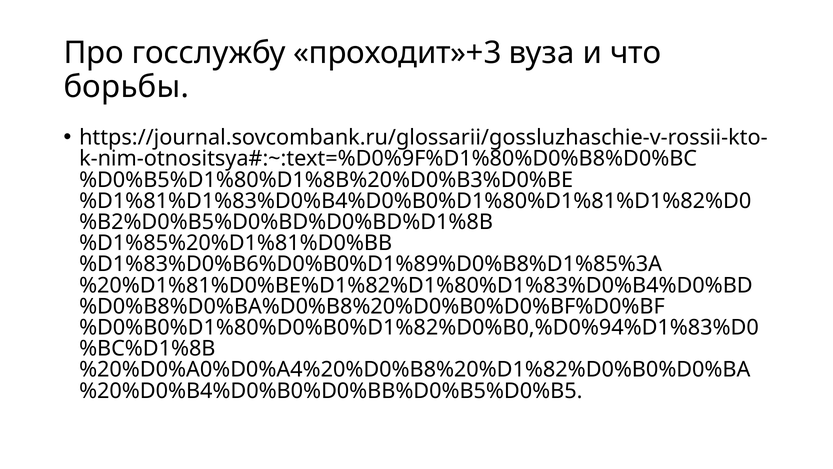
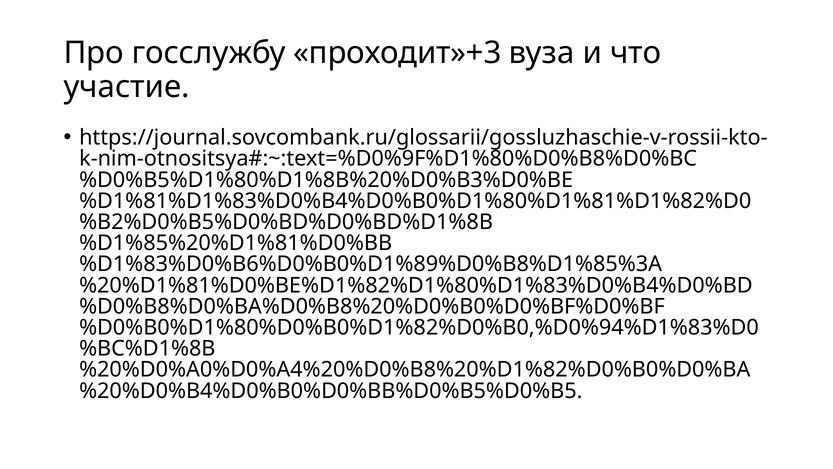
борьбы: борьбы -> участие (127, 87)
